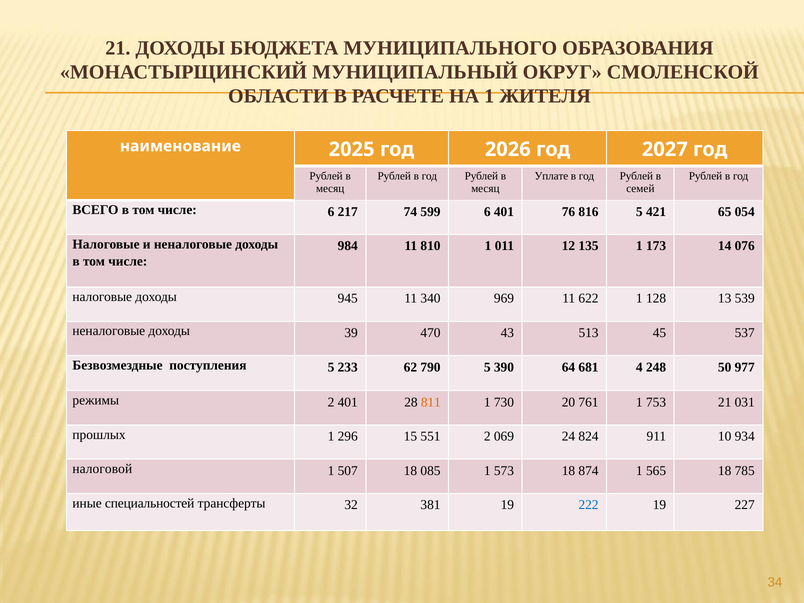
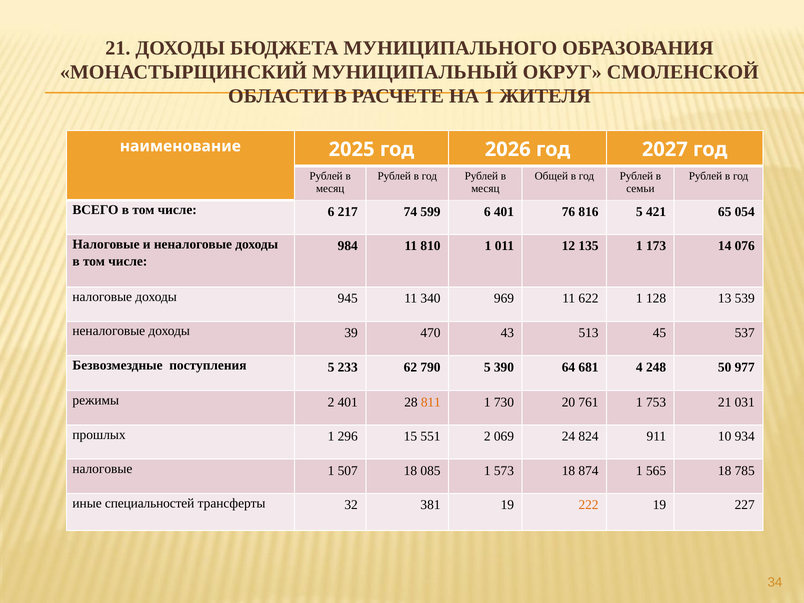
Уплате: Уплате -> Общей (551, 176)
семей: семей -> семьи (640, 189)
налоговой: налоговой -> налоговые (102, 469)
222 colour: blue -> orange (589, 505)
